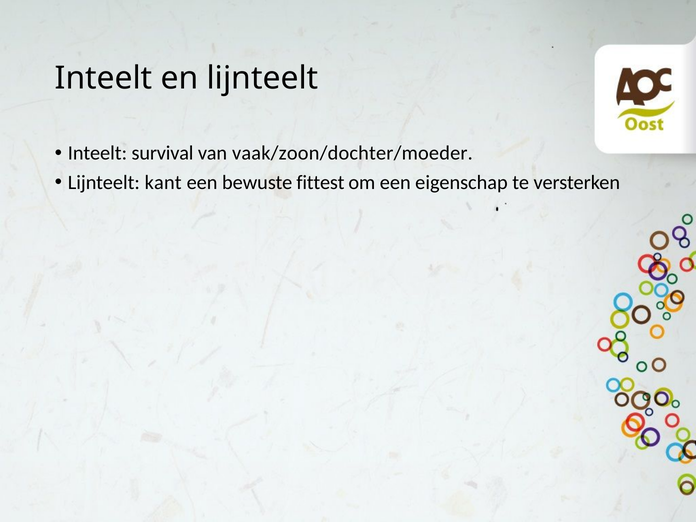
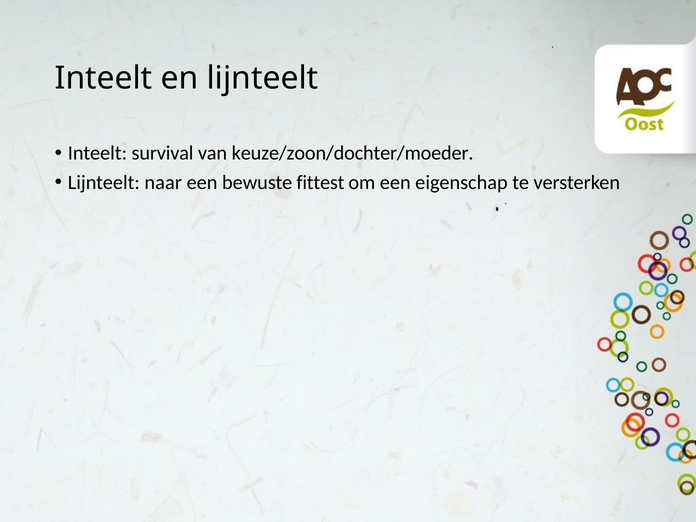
vaak/zoon/dochter/moeder: vaak/zoon/dochter/moeder -> keuze/zoon/dochter/moeder (353, 153)
kant: kant -> naar (163, 182)
